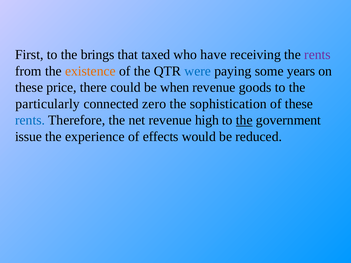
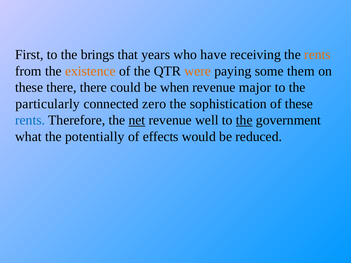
taxed: taxed -> years (156, 55)
rents colour: purple -> orange (317, 55)
were colour: blue -> orange (198, 71)
years: years -> them (301, 71)
these price: price -> there (61, 88)
goods: goods -> major (255, 88)
net underline: none -> present (137, 120)
high: high -> well (207, 120)
issue: issue -> what (28, 137)
experience: experience -> potentially (95, 137)
